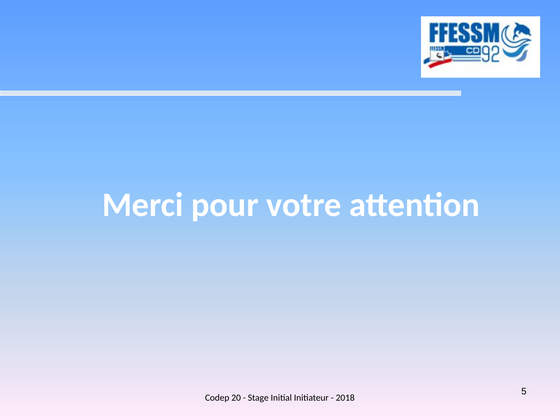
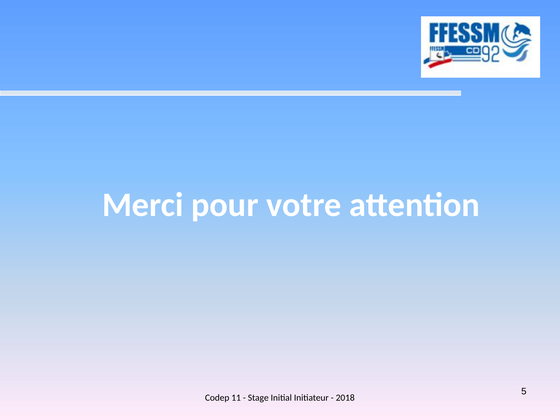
20: 20 -> 11 (236, 398)
